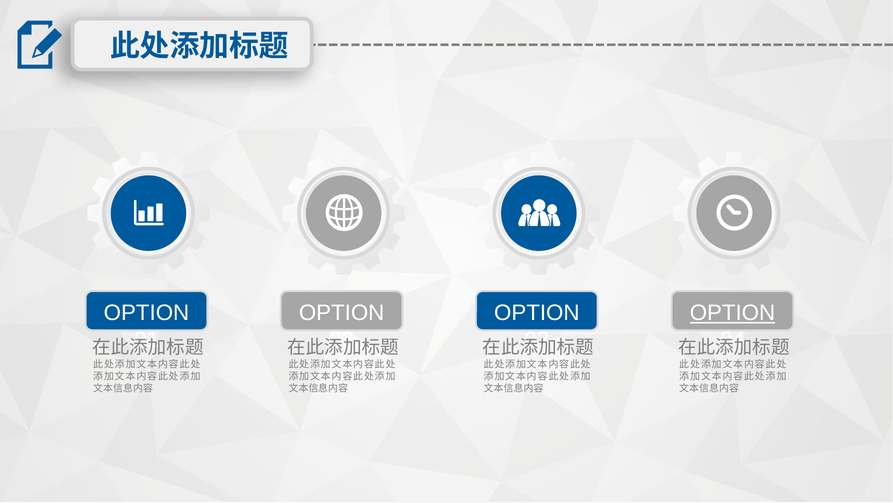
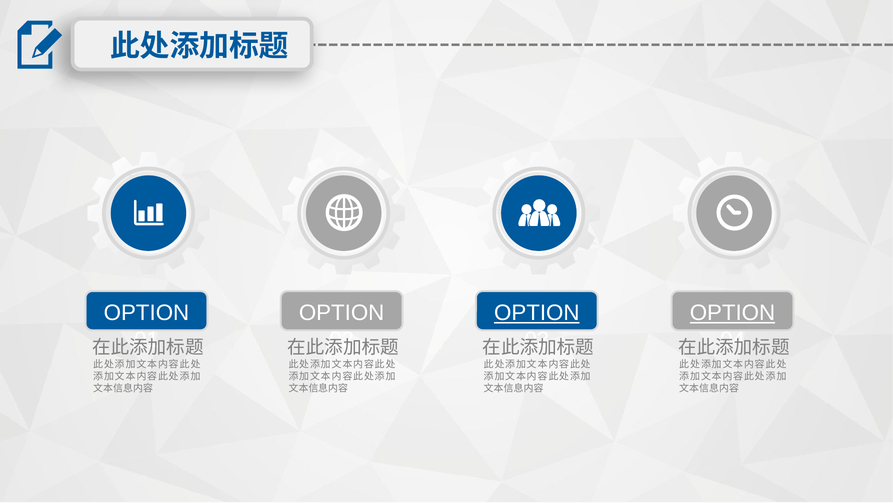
OPTION underline: none -> present (537, 313)
